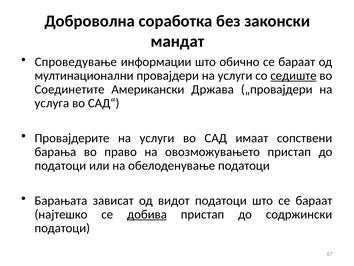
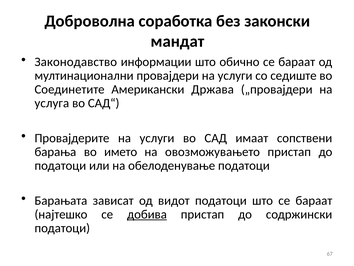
Спроведување: Спроведување -> Законодавство (76, 62)
седиште underline: present -> none (293, 75)
право: право -> името (121, 152)
